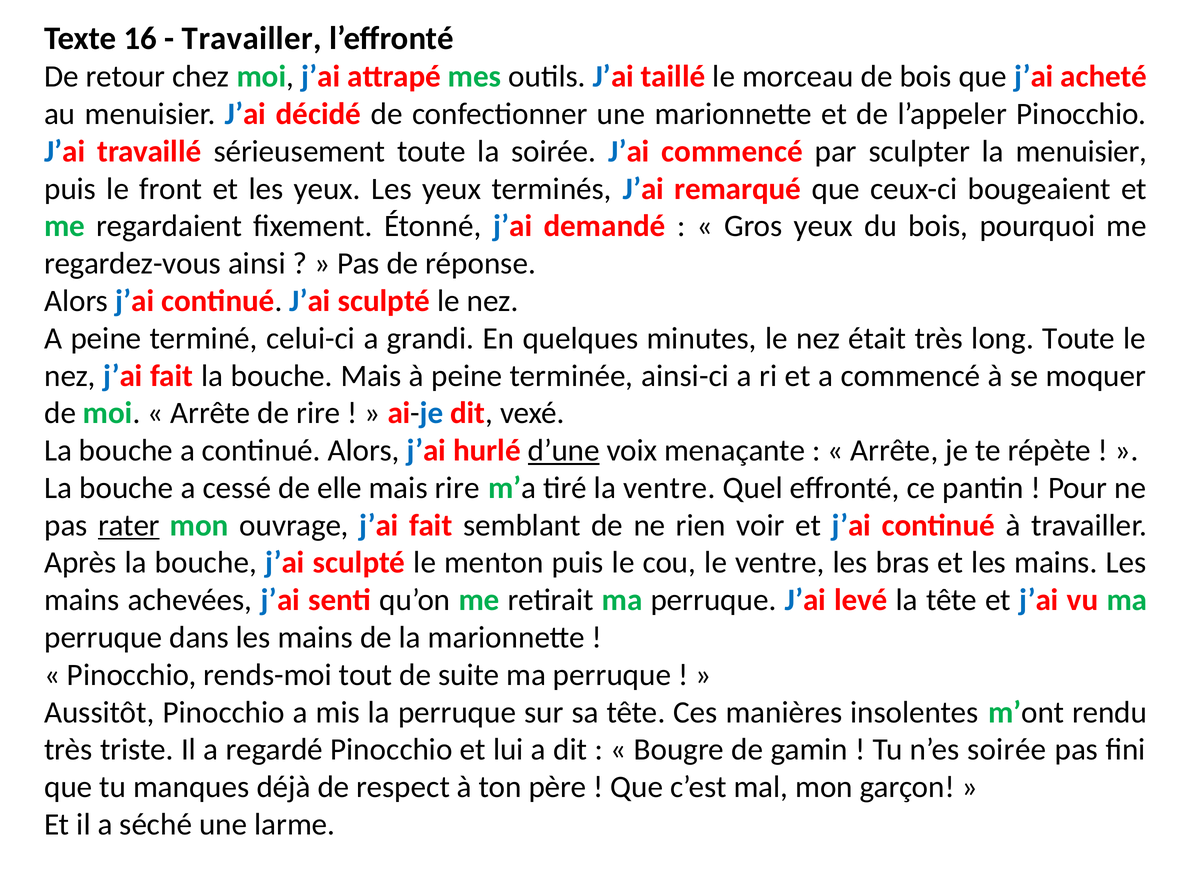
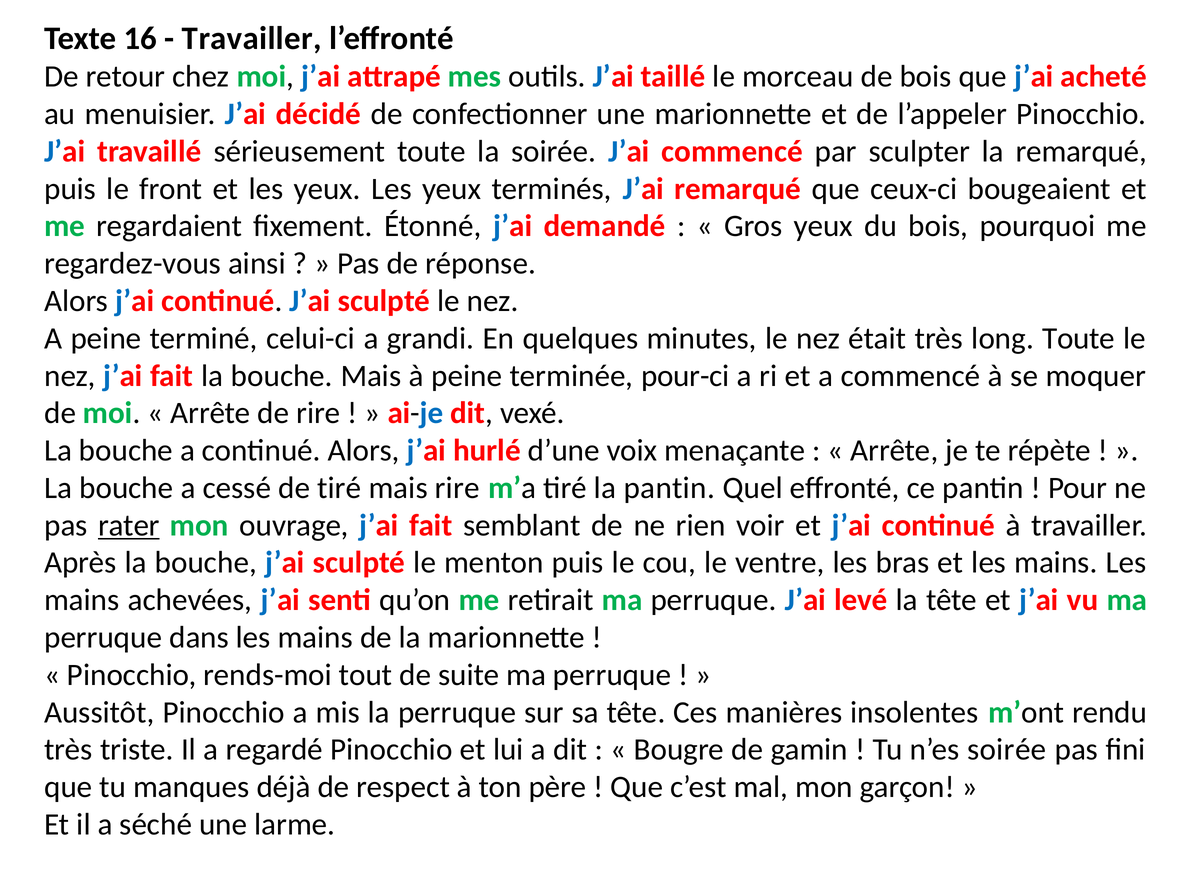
la menuisier: menuisier -> remarqué (1081, 151)
ainsi-ci: ainsi-ci -> pour-ci (685, 376)
d’une underline: present -> none (564, 451)
de elle: elle -> tiré (339, 488)
la ventre: ventre -> pantin (669, 488)
